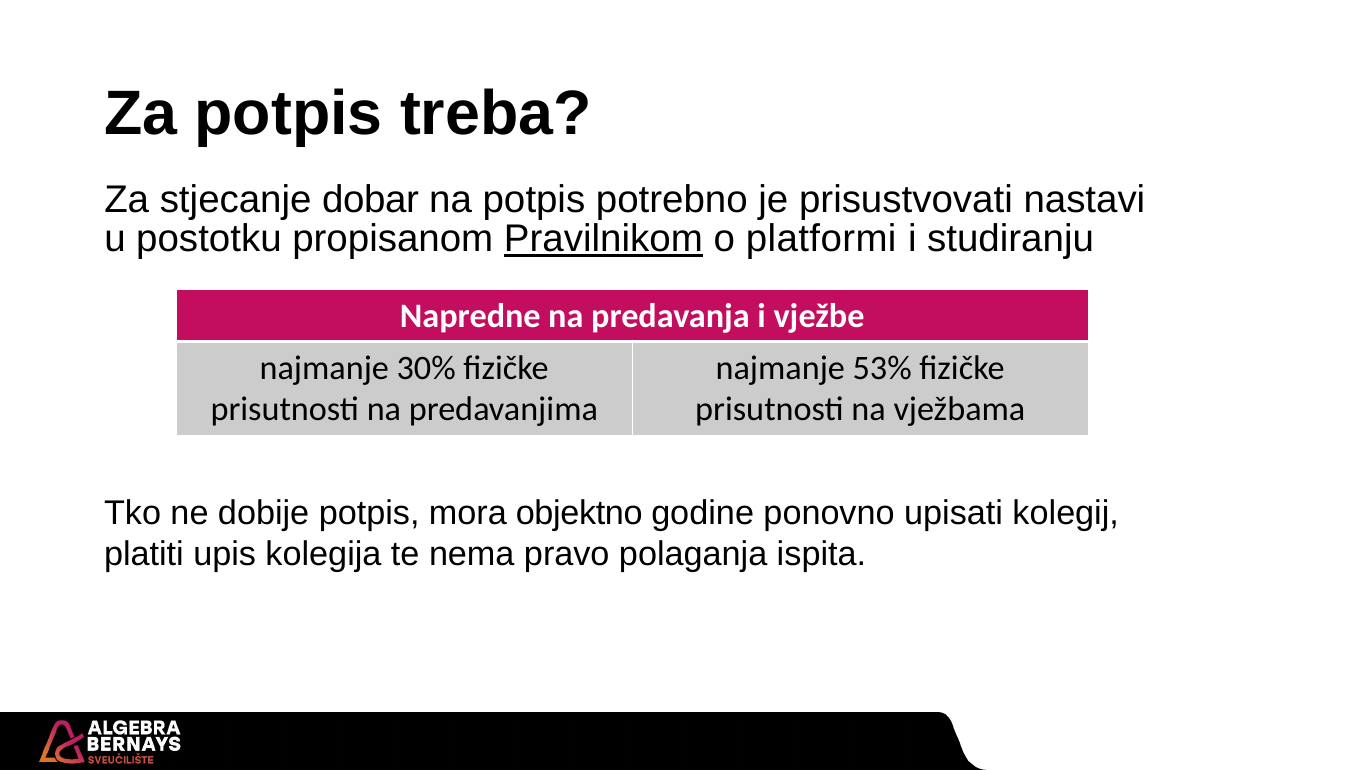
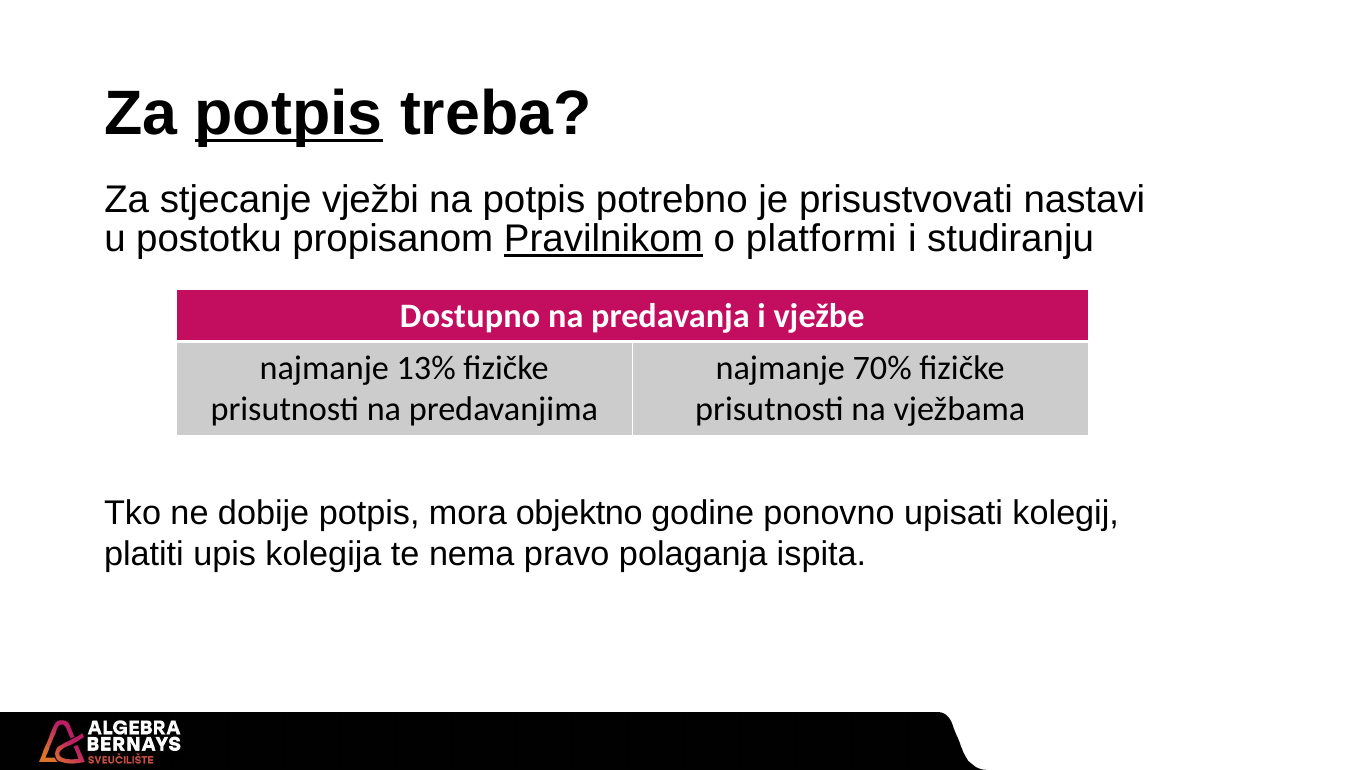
potpis underline: none -> present (289, 114)
dobar: dobar -> vježbi (371, 200)
Napredne: Napredne -> Dostupno (470, 316)
30%: 30% -> 13% (426, 368)
53%: 53% -> 70% (882, 368)
